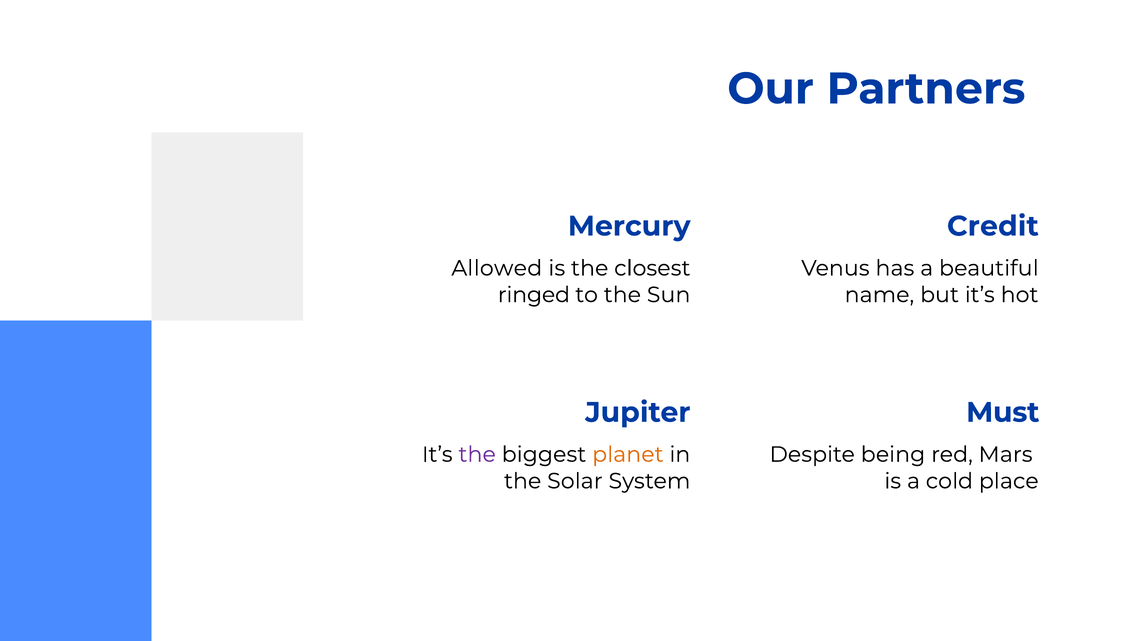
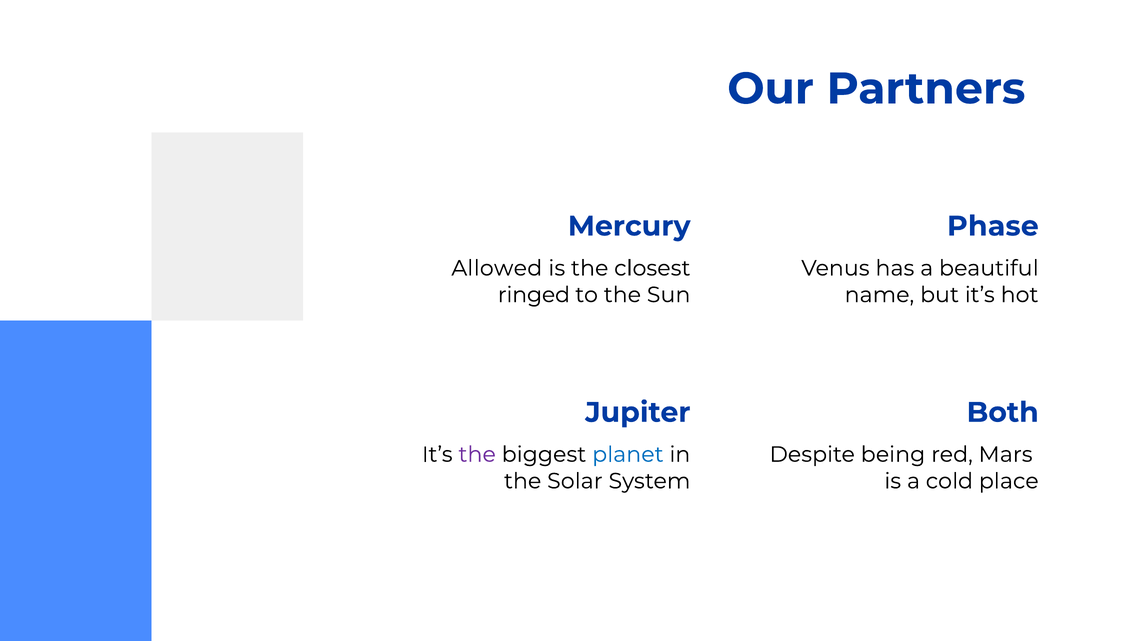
Credit: Credit -> Phase (993, 226)
Must: Must -> Both (1003, 412)
planet colour: orange -> blue (628, 454)
